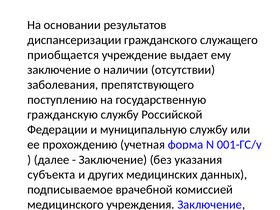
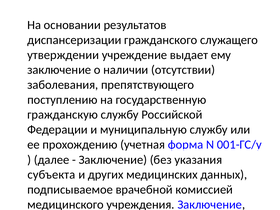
приобщается: приобщается -> утверждении (63, 55)
